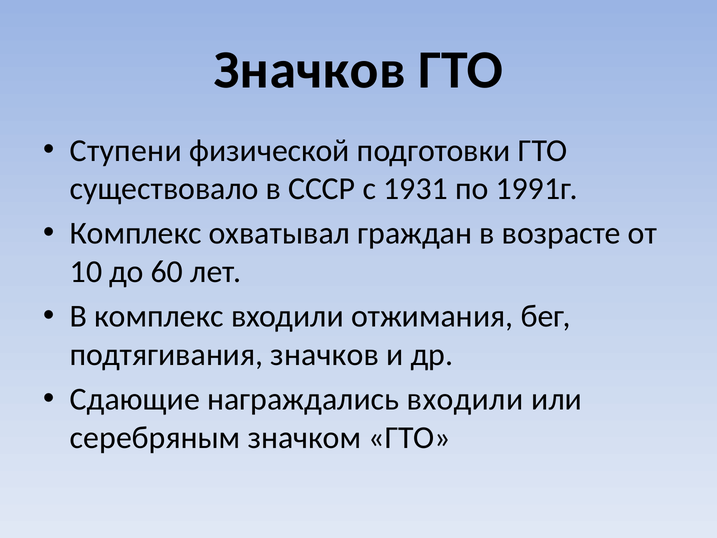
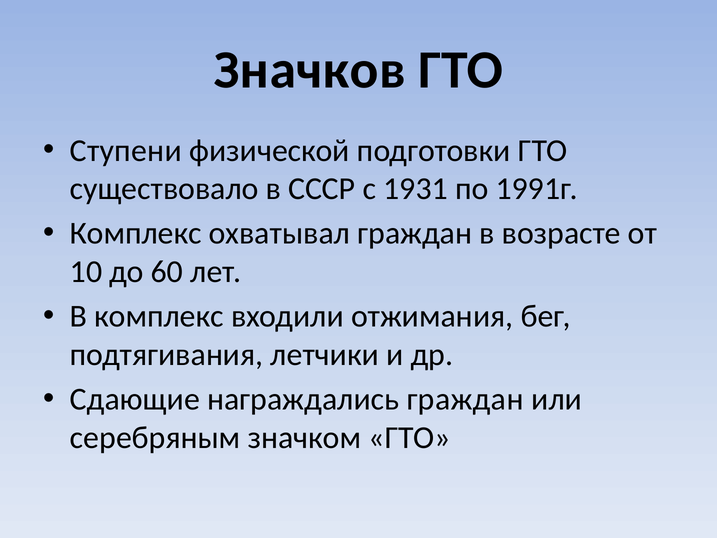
подтягивания значков: значков -> летчики (325, 354)
награждались входили: входили -> граждан (465, 399)
